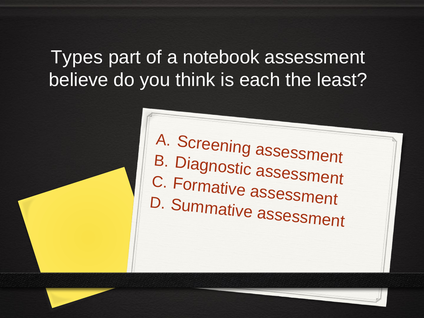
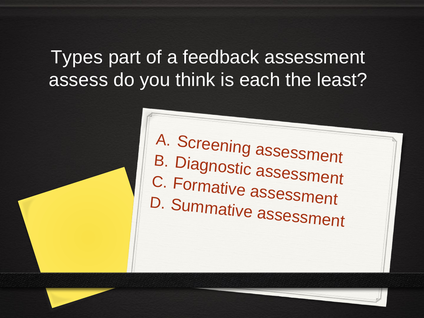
notebook: notebook -> feedback (221, 57)
believe: believe -> assess (78, 80)
